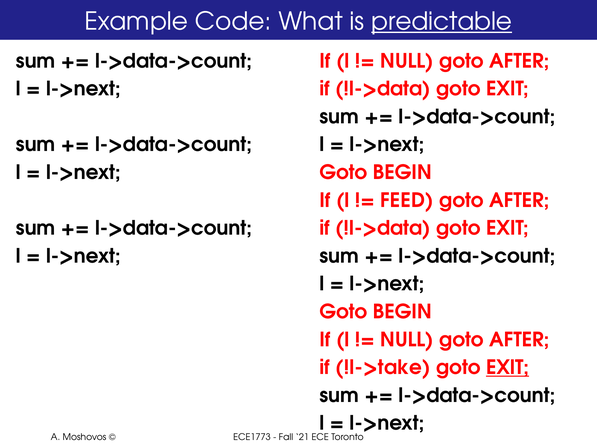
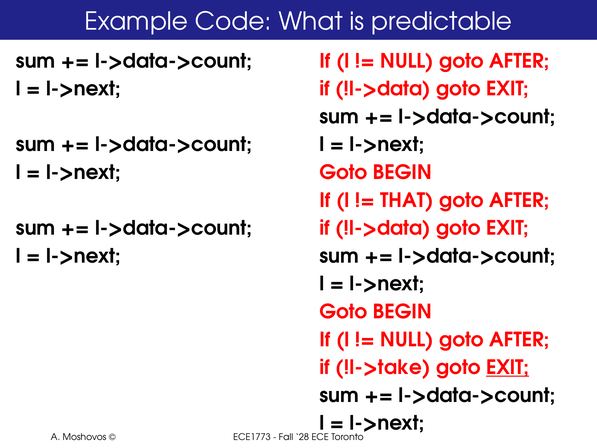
predictable underline: present -> none (442, 22)
FEED: FEED -> THAT (407, 200)
21: 21 -> 28 (302, 437)
